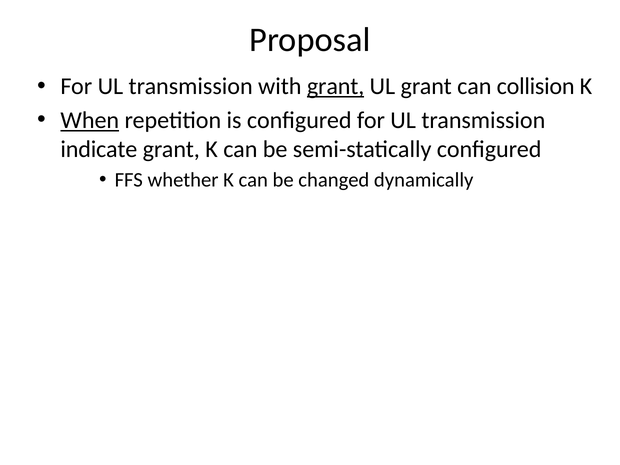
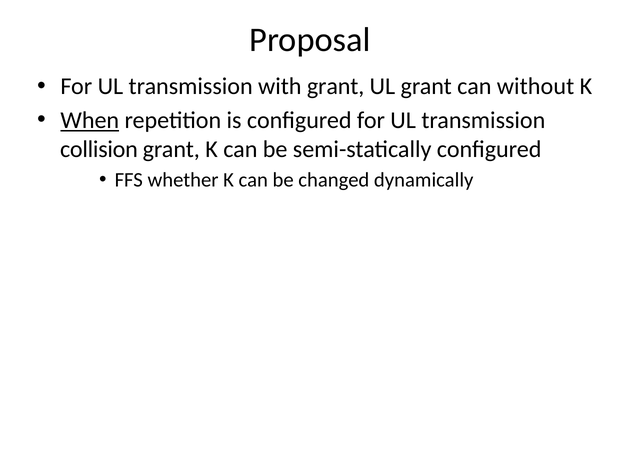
grant underline: present -> none (336, 86)
collision: collision -> without (536, 86)
indicate: indicate -> collision (99, 149)
